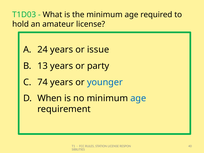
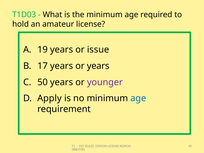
24: 24 -> 19 (43, 50)
13: 13 -> 17 (43, 66)
or party: party -> years (98, 66)
74: 74 -> 50 (43, 82)
younger colour: blue -> purple (105, 82)
When: When -> Apply (50, 98)
